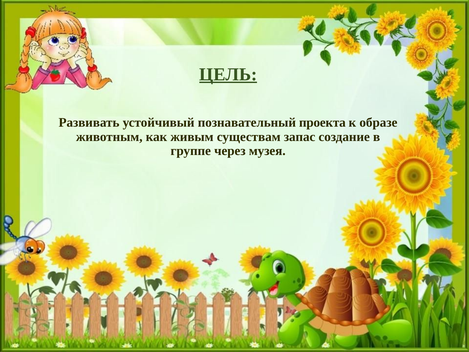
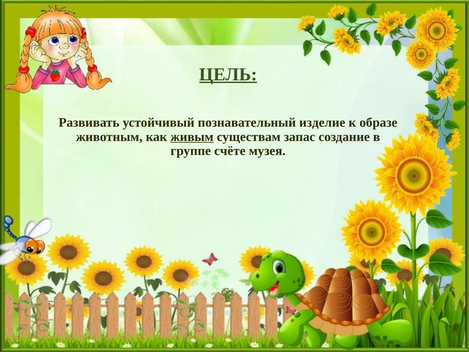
проекта: проекта -> изделие (322, 123)
живым underline: none -> present (192, 137)
через: через -> счёте (230, 151)
